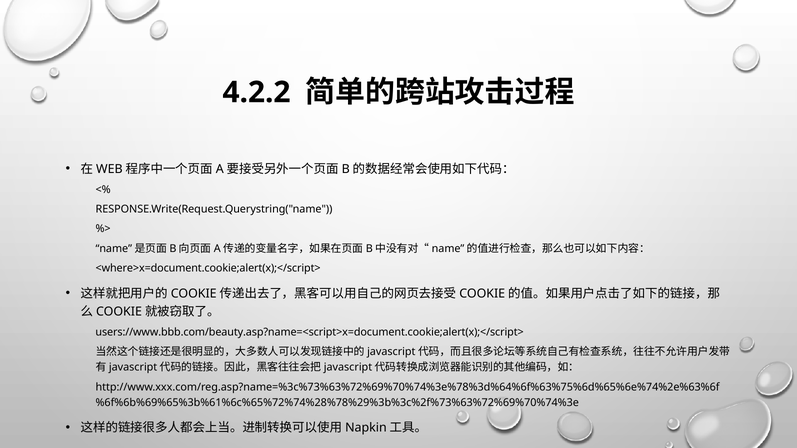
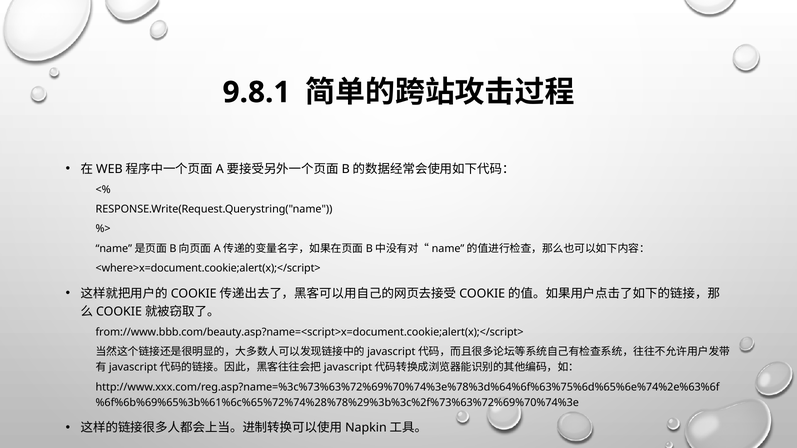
4.2.2: 4.2.2 -> 9.8.1 (257, 92)
users://www.bbb.com/beauty.asp?name=<script>x=document.cookie;alert(x);</script>: users://www.bbb.com/beauty.asp?name=<script>x=document.cookie;alert(x);</script> -> from://www.bbb.com/beauty.asp?name=<script>x=document.cookie;alert(x);</script> (310, 332)
